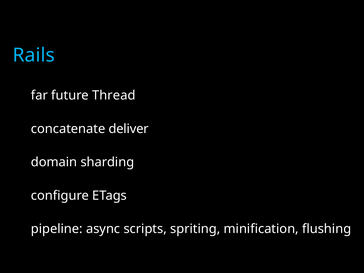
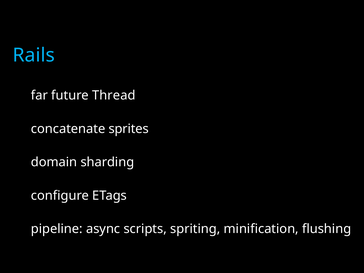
deliver: deliver -> sprites (129, 129)
